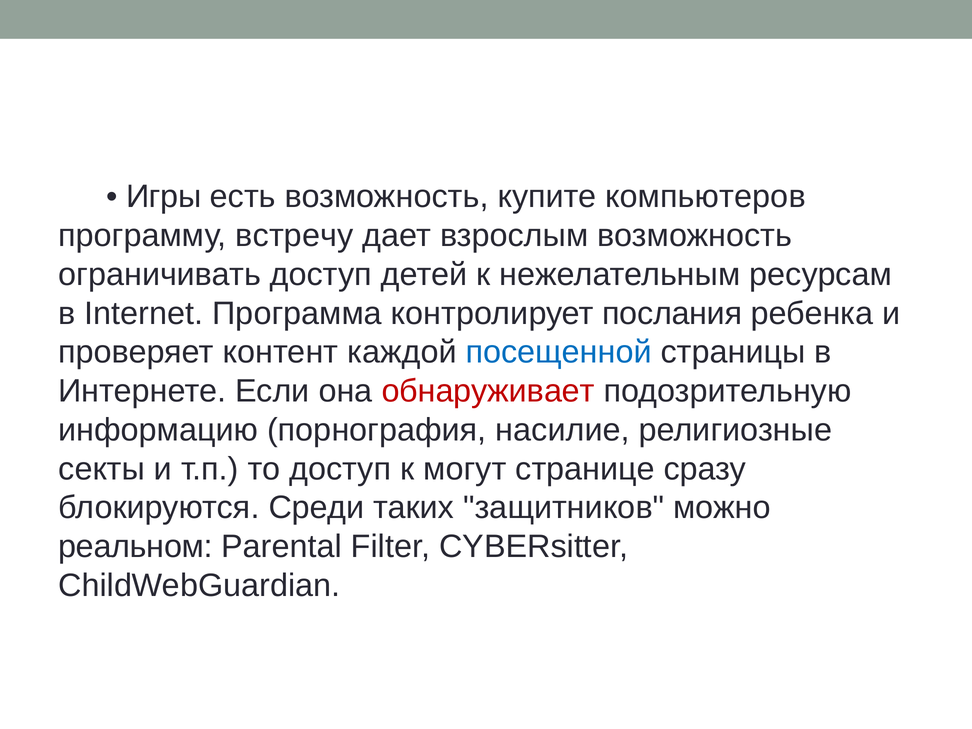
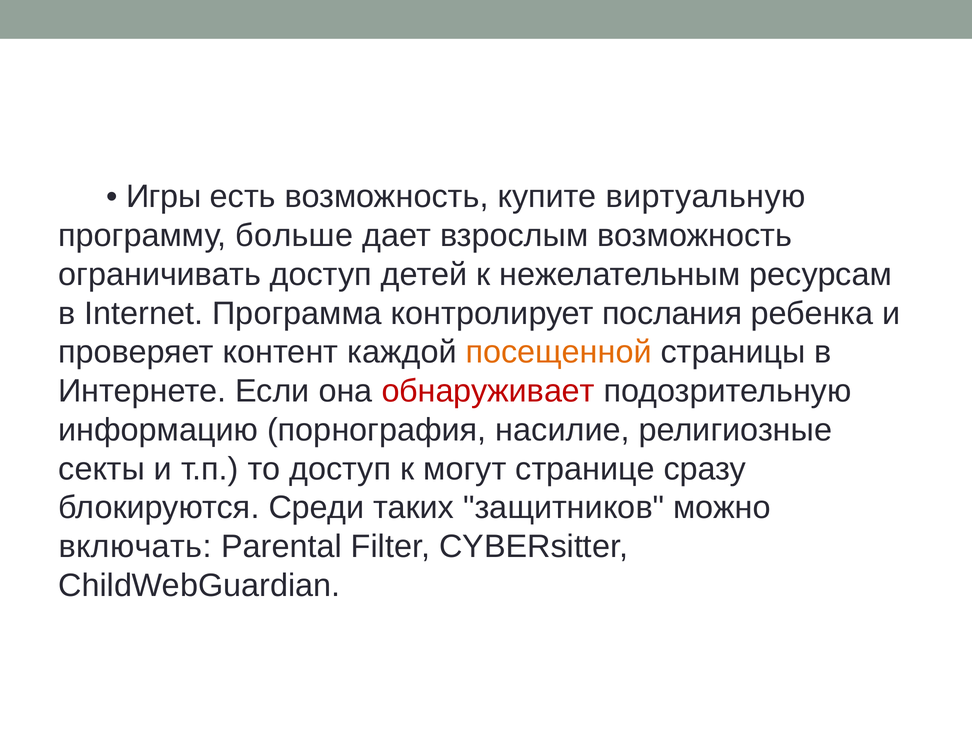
компьютеров: компьютеров -> виртуальную (705, 197)
встречу: встречу -> больше (294, 236)
посещенной colour: blue -> orange (559, 352)
реальном: реальном -> включать (135, 547)
